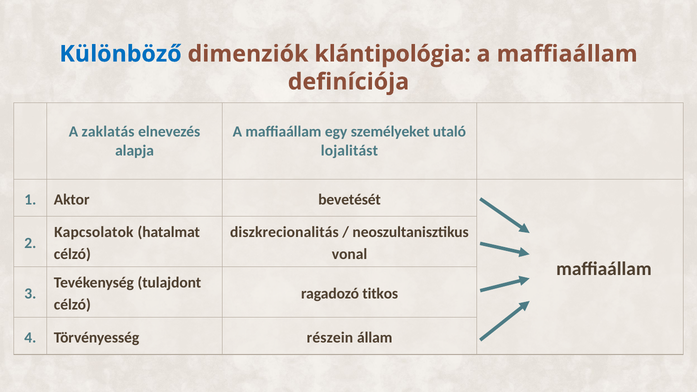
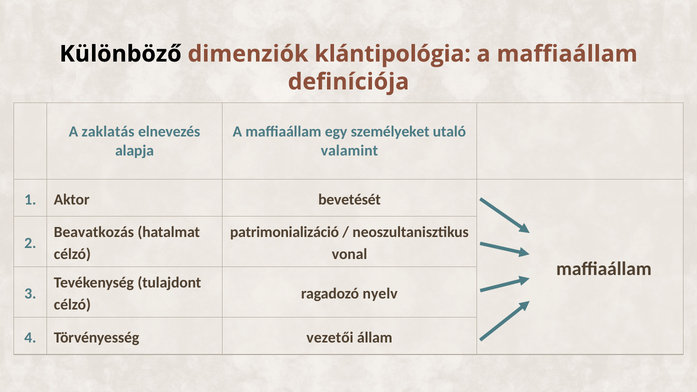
Különböző colour: blue -> black (120, 54)
lojalitást: lojalitást -> valamint (349, 151)
Kapcsolatok: Kapcsolatok -> Beavatkozás (94, 232)
diszkrecionalitás: diszkrecionalitás -> patrimonializáció (285, 232)
titkos: titkos -> nyelv (380, 294)
részein: részein -> vezetői (330, 338)
